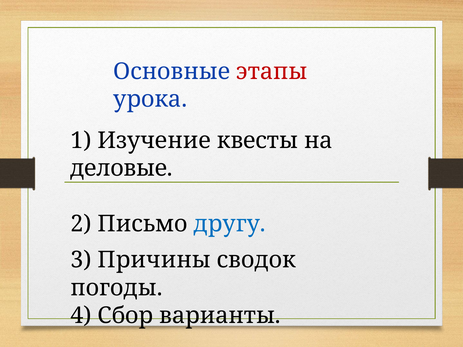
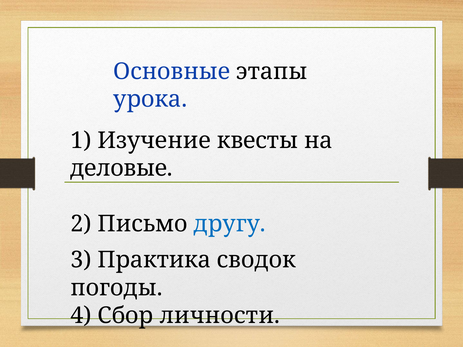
этапы colour: red -> black (272, 72)
Причины: Причины -> Практика (154, 260)
варианты: варианты -> личности (220, 316)
